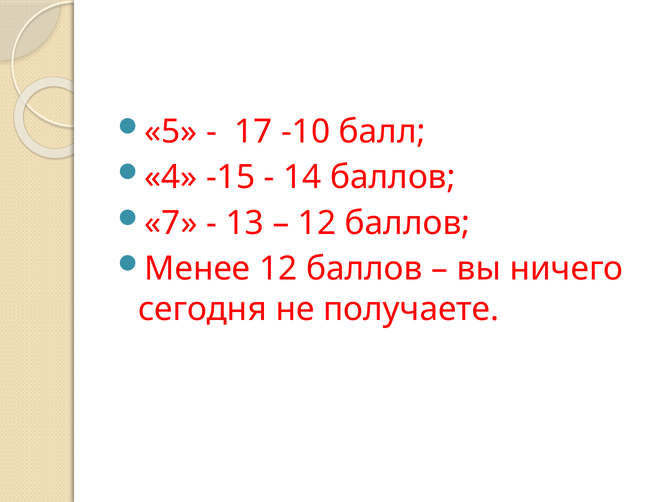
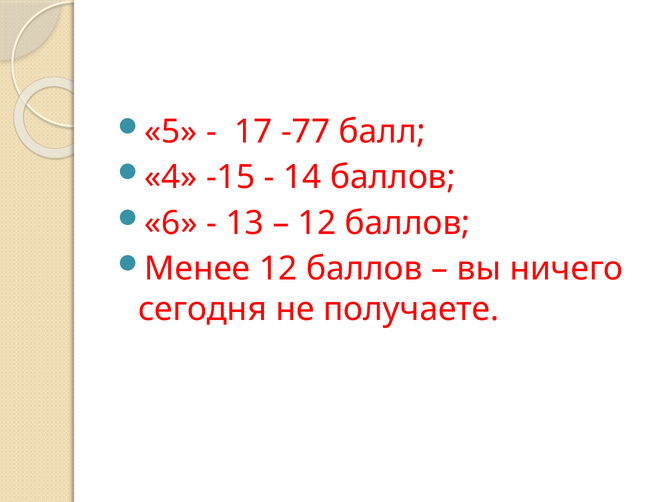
-10: -10 -> -77 (306, 132)
7: 7 -> 6 (171, 223)
